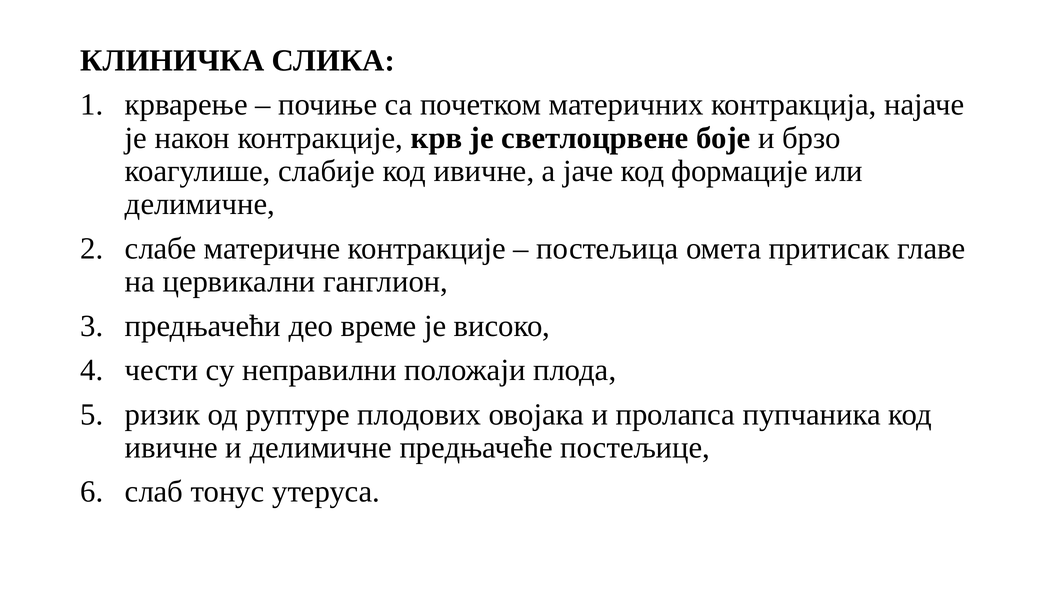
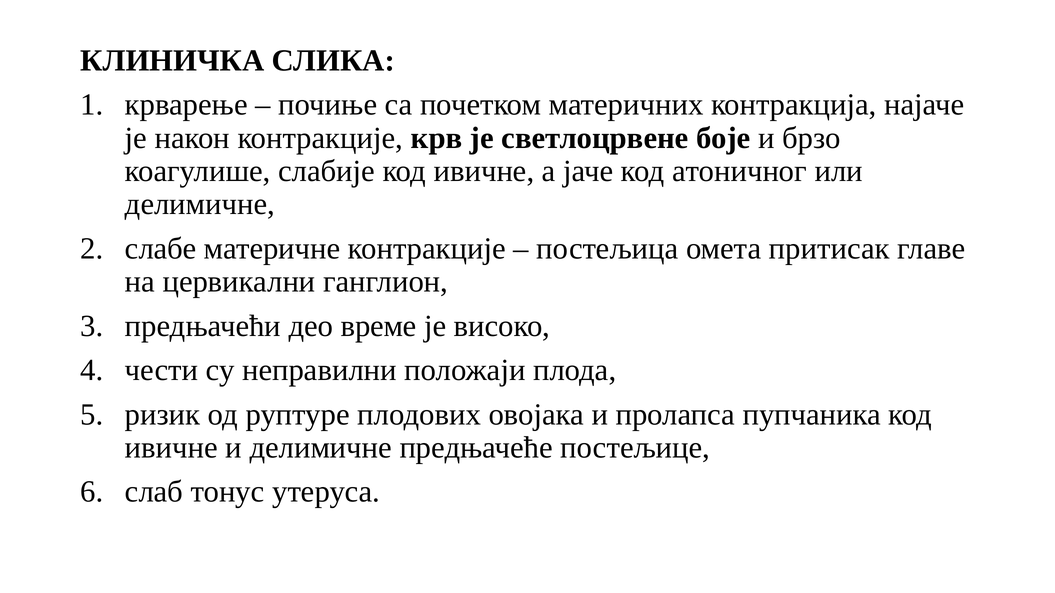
формације: формације -> атоничног (739, 171)
